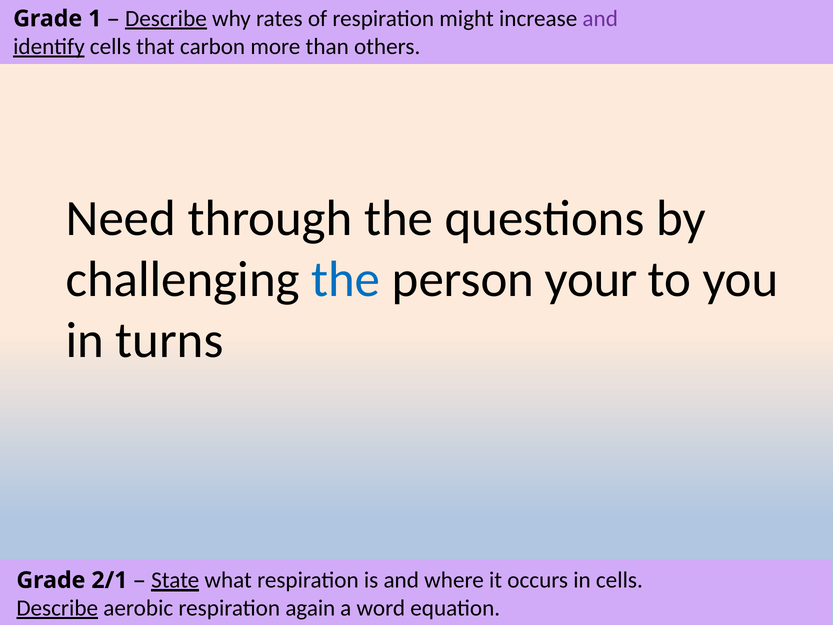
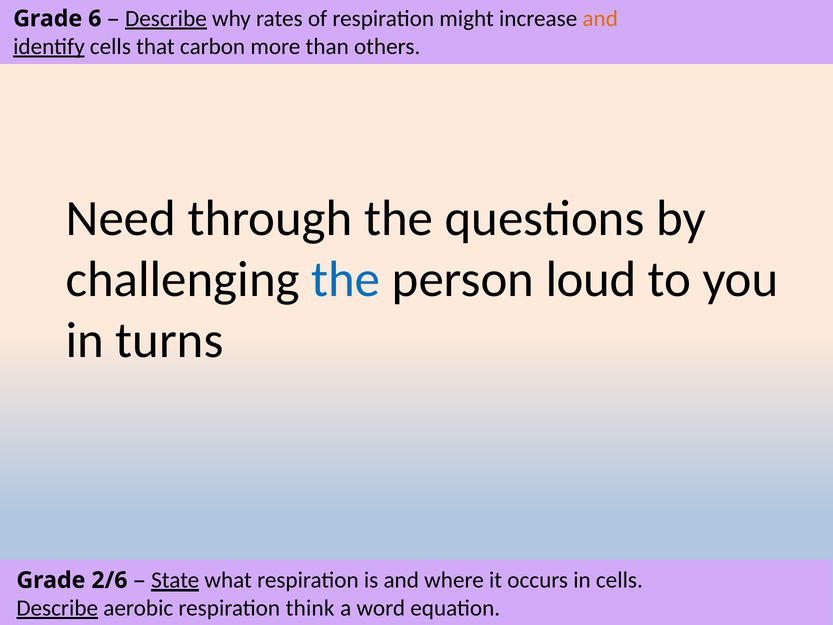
1: 1 -> 6 (95, 19)
and colour: purple -> orange (600, 19)
your: your -> loud (591, 279)
2/1: 2/1 -> 2/6 (109, 580)
again: again -> think (310, 608)
